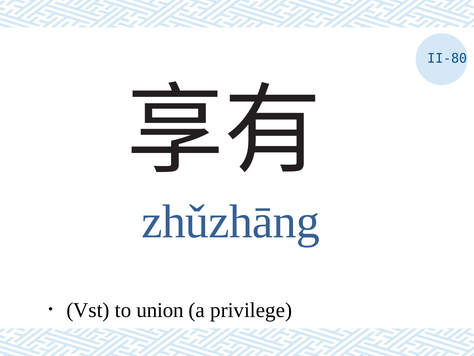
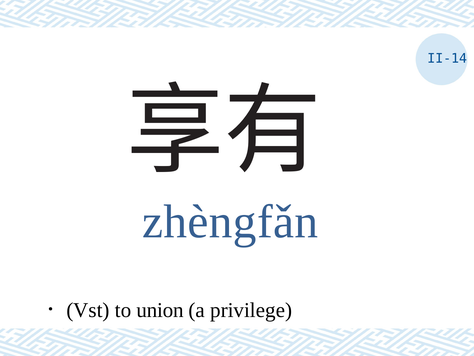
II-80: II-80 -> II-14 (447, 59)
zhǔzhāng: zhǔzhāng -> zhèngfǎn (230, 221)
